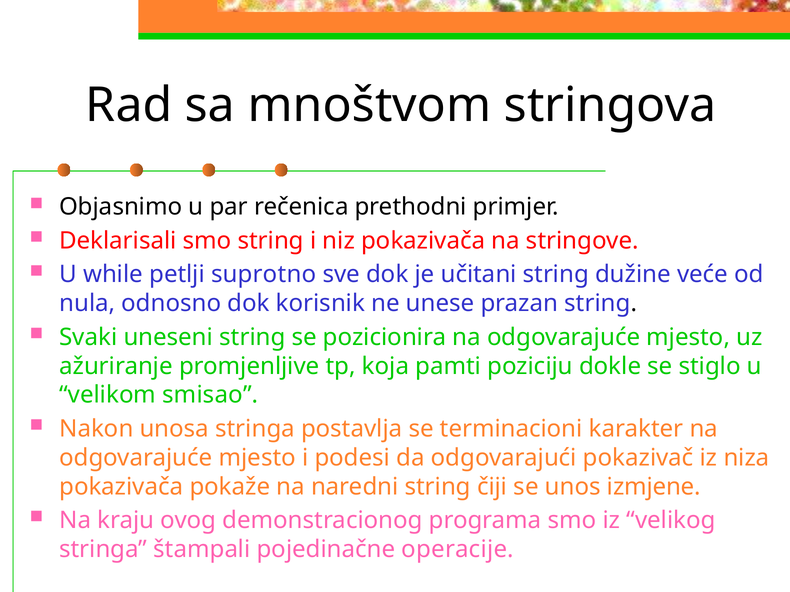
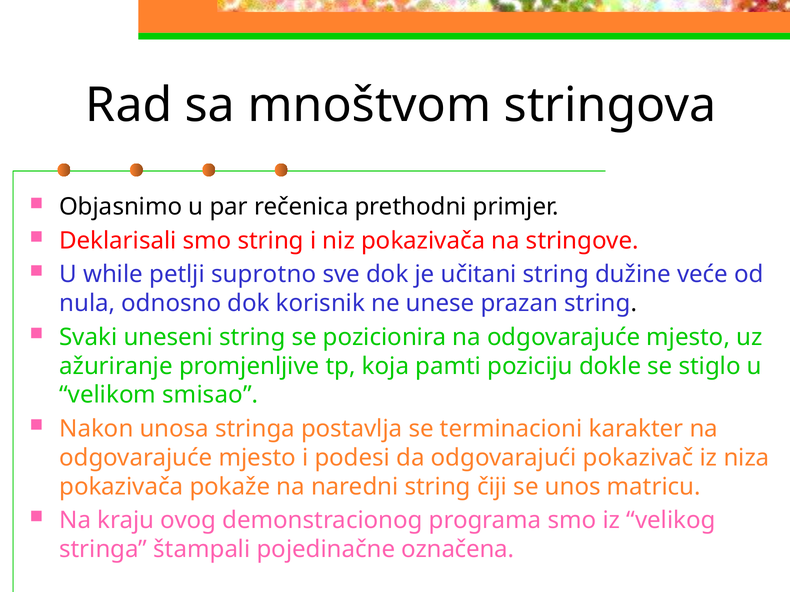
izmjene: izmjene -> matricu (654, 487)
operacije: operacije -> označena (458, 550)
